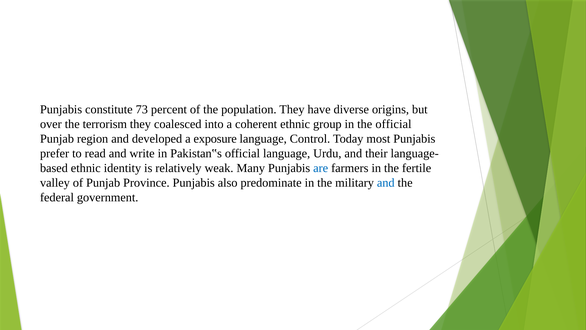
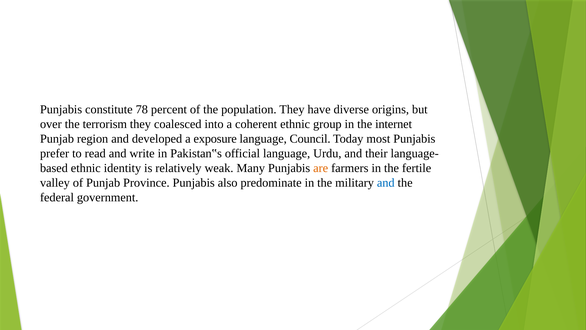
73: 73 -> 78 (142, 109)
the official: official -> internet (394, 124)
Control: Control -> Council (310, 139)
are colour: blue -> orange (321, 168)
